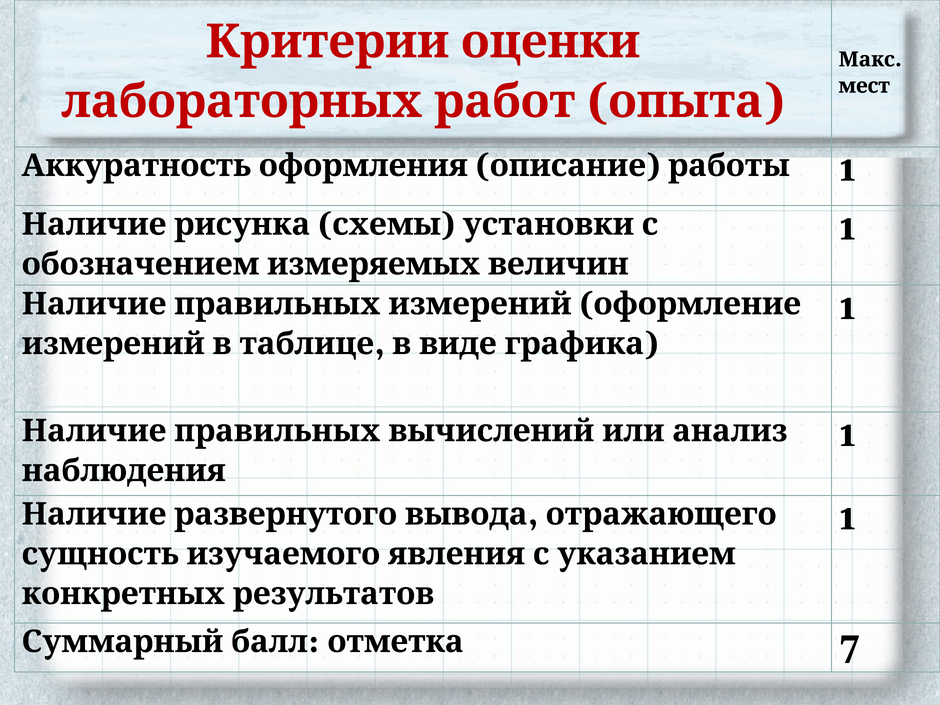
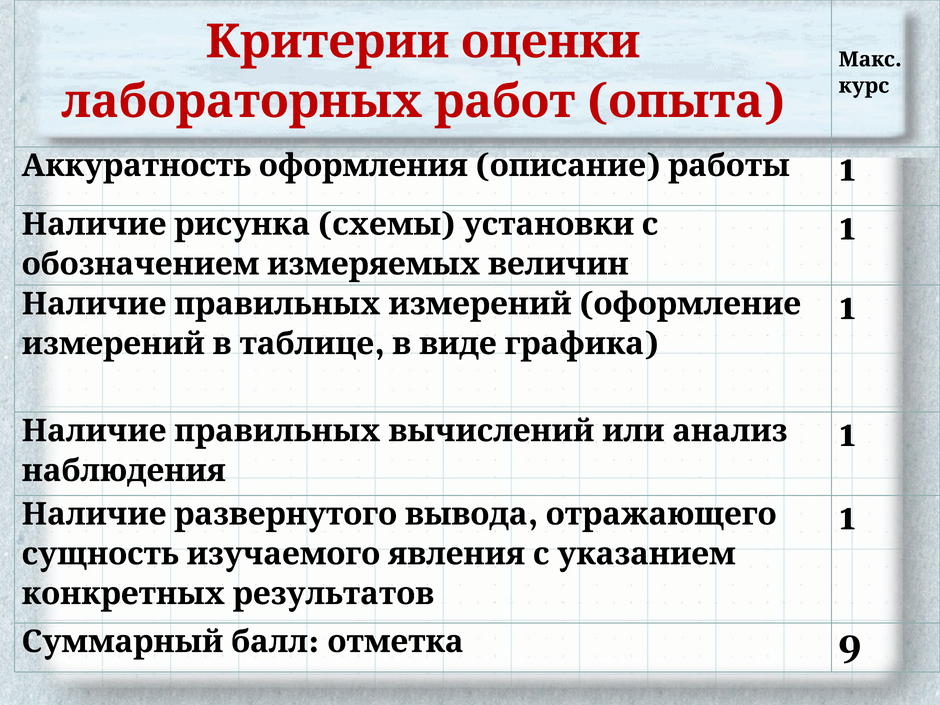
мест: мест -> курс (864, 86)
7: 7 -> 9 (850, 645)
